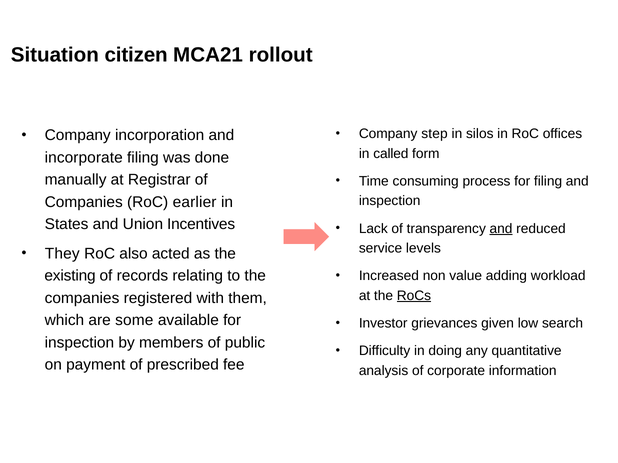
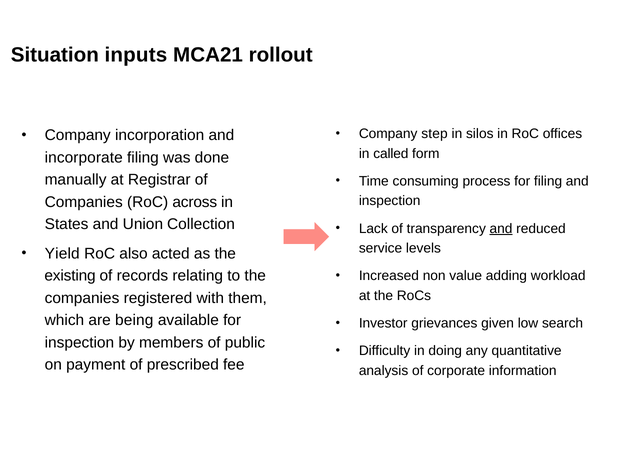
citizen: citizen -> inputs (136, 55)
earlier: earlier -> across (195, 202)
Incentives: Incentives -> Collection (201, 224)
They: They -> Yield (62, 254)
RoCs underline: present -> none (414, 296)
some: some -> being (134, 321)
